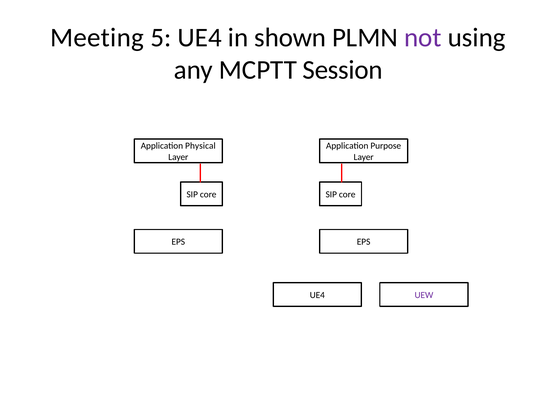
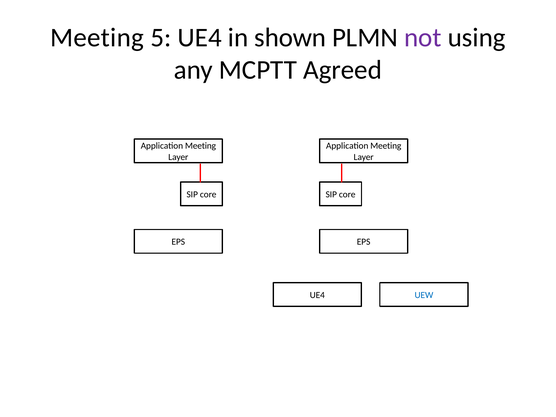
Session: Session -> Agreed (342, 70)
Physical: Physical -> Meeting (201, 146)
Purpose: Purpose -> Meeting (386, 146)
UEW colour: purple -> blue (424, 295)
